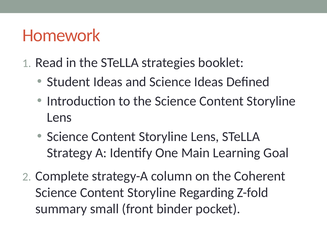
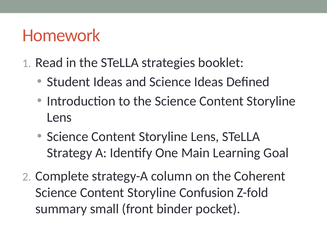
Regarding: Regarding -> Confusion (207, 192)
